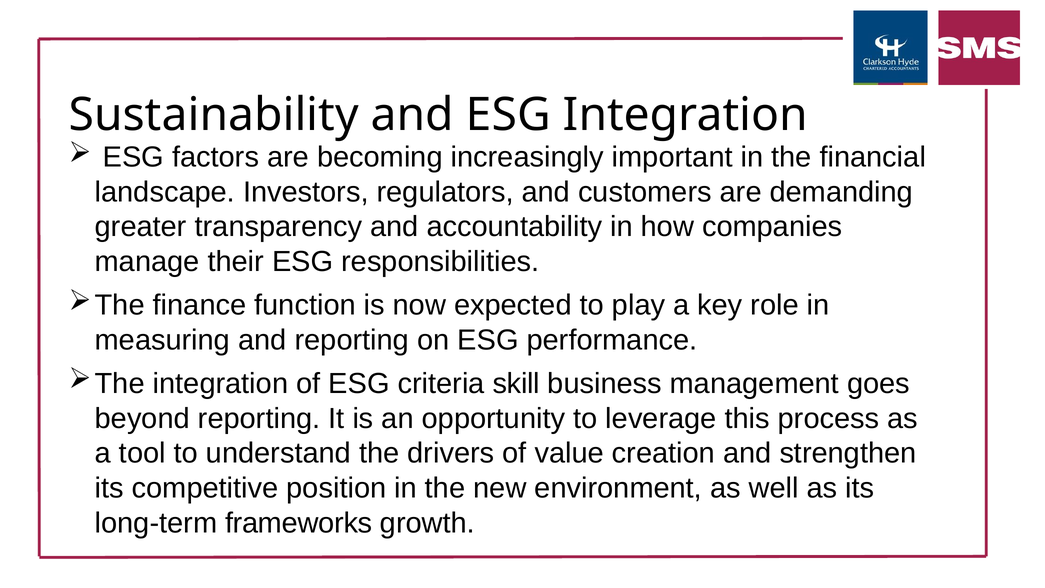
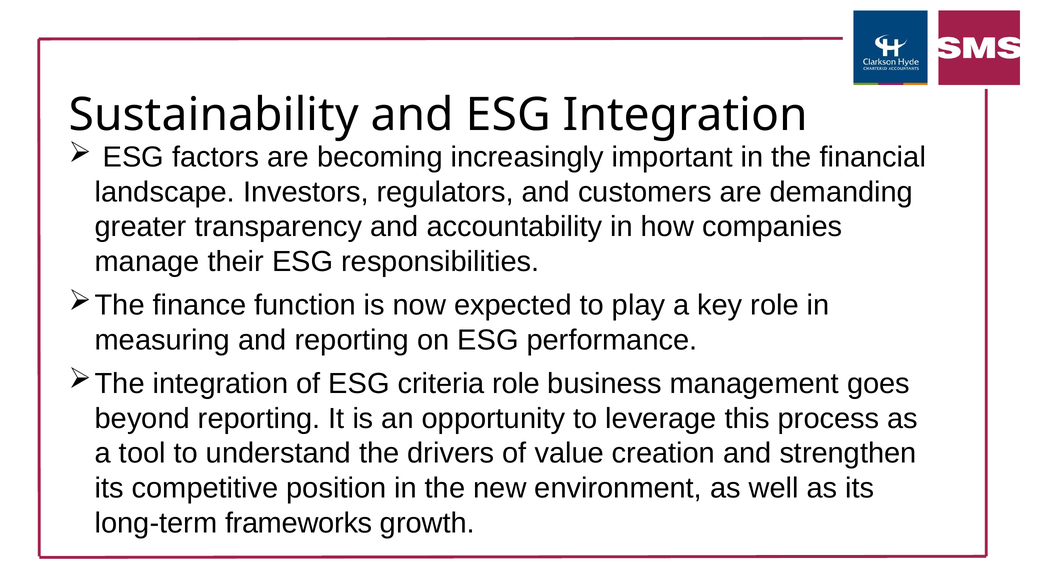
criteria skill: skill -> role (516, 383)
